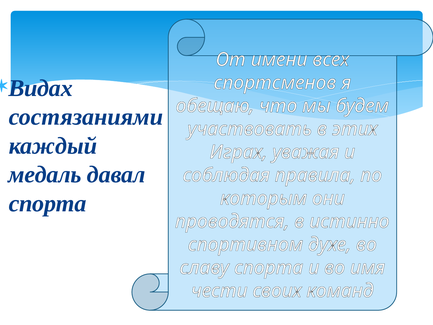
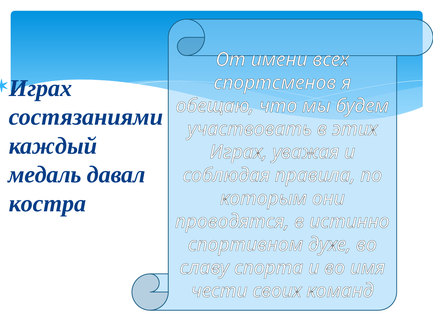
Видах: Видах -> Играх (40, 88)
спорта: спорта -> костра (47, 203)
